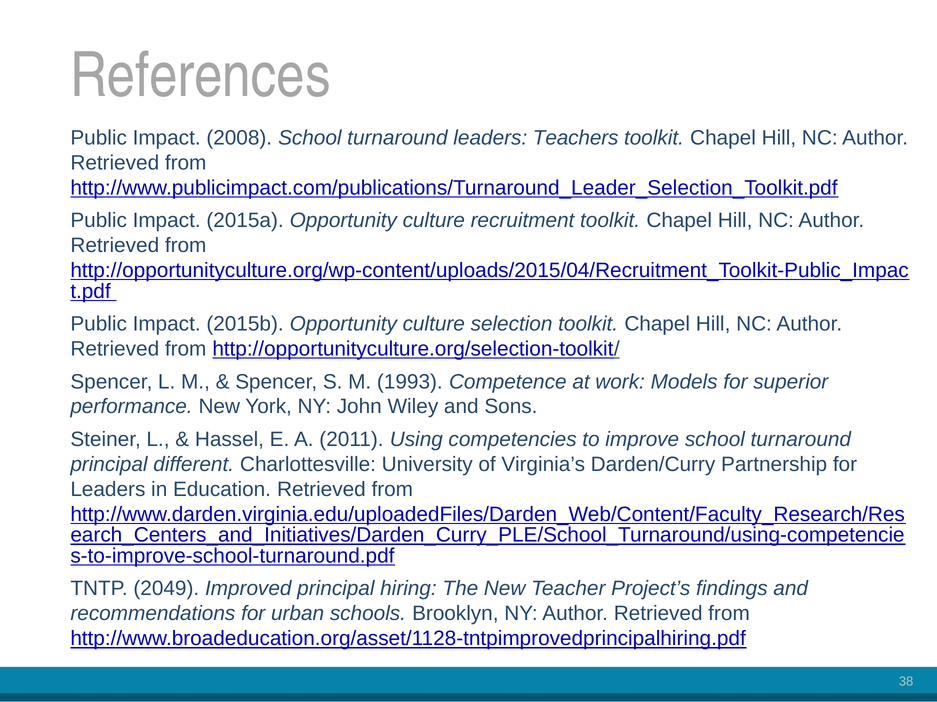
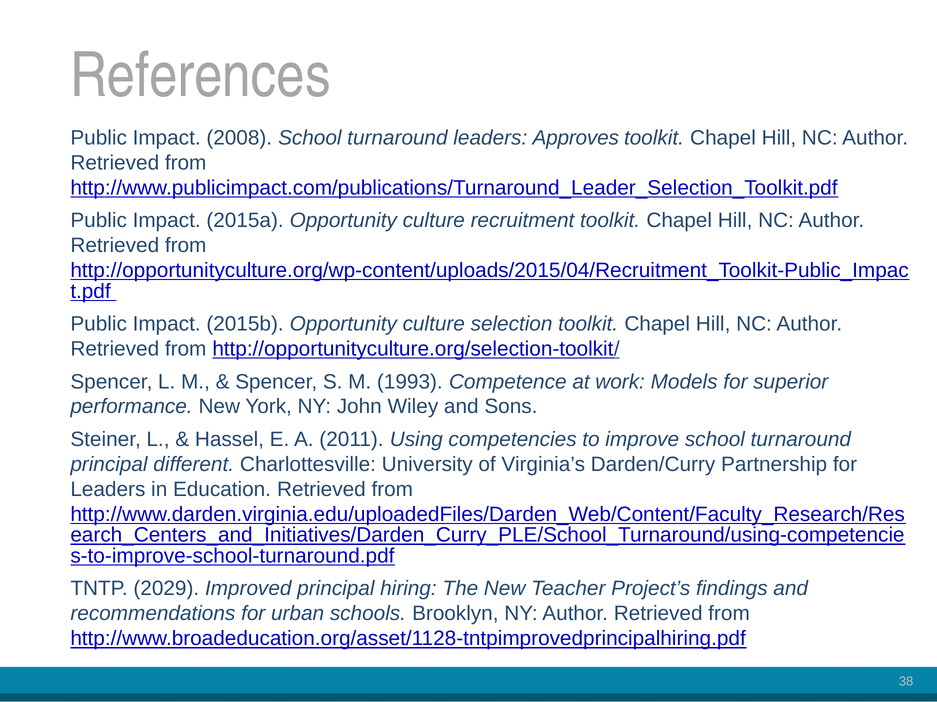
Teachers: Teachers -> Approves (576, 138)
2049: 2049 -> 2029 (166, 589)
